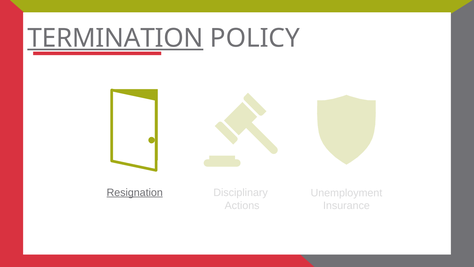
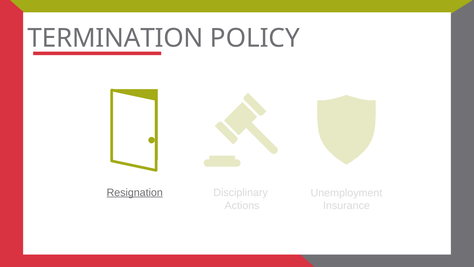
TERMINATION underline: present -> none (115, 38)
